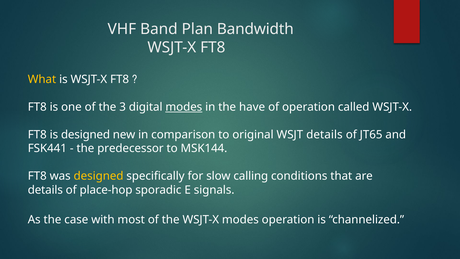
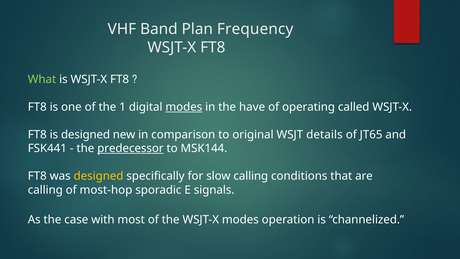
Bandwidth: Bandwidth -> Frequency (255, 29)
What colour: yellow -> light green (42, 79)
3: 3 -> 1 (123, 107)
of operation: operation -> operating (309, 107)
predecessor underline: none -> present (130, 148)
details: details -> calling (45, 190)
place-hop: place-hop -> most-hop (106, 190)
